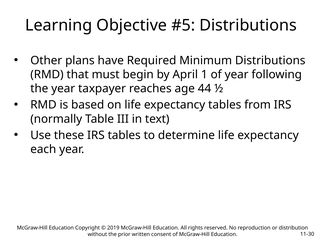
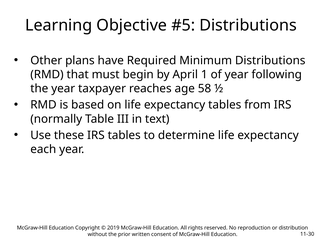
44: 44 -> 58 (205, 88)
